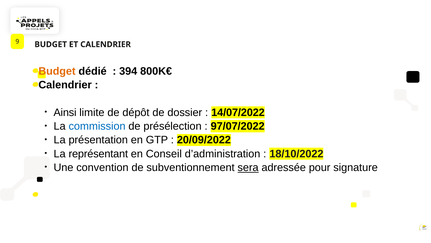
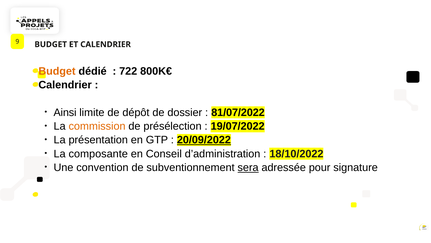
394: 394 -> 722 (128, 71)
14/07/2022: 14/07/2022 -> 81/07/2022 (238, 112)
commission colour: blue -> orange (97, 126)
97/07/2022: 97/07/2022 -> 19/07/2022 (238, 126)
20/09/2022 underline: none -> present (204, 140)
représentant: représentant -> composante (98, 153)
